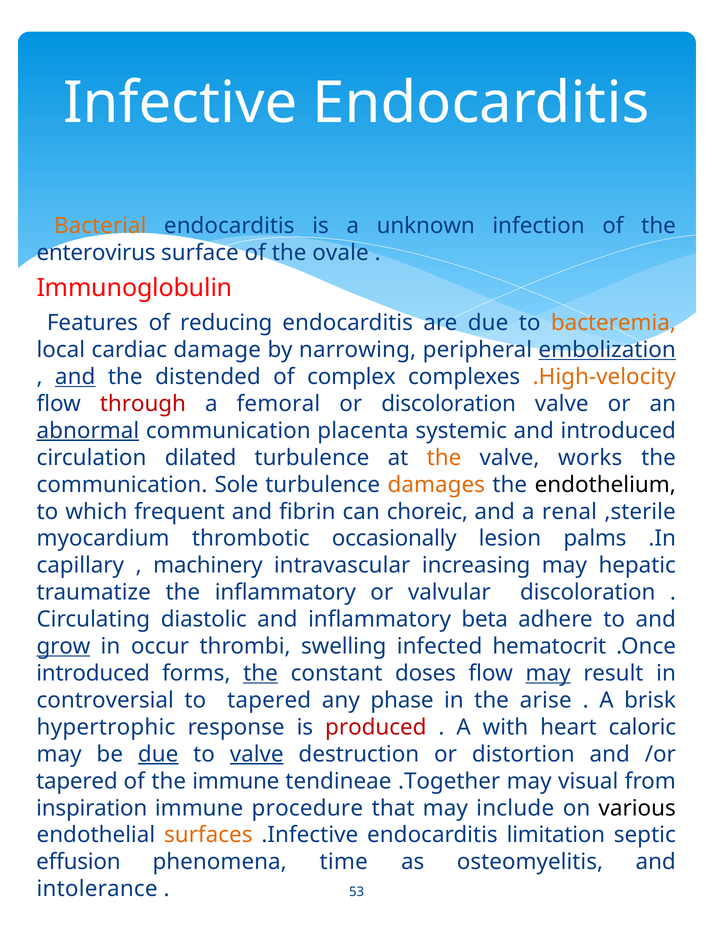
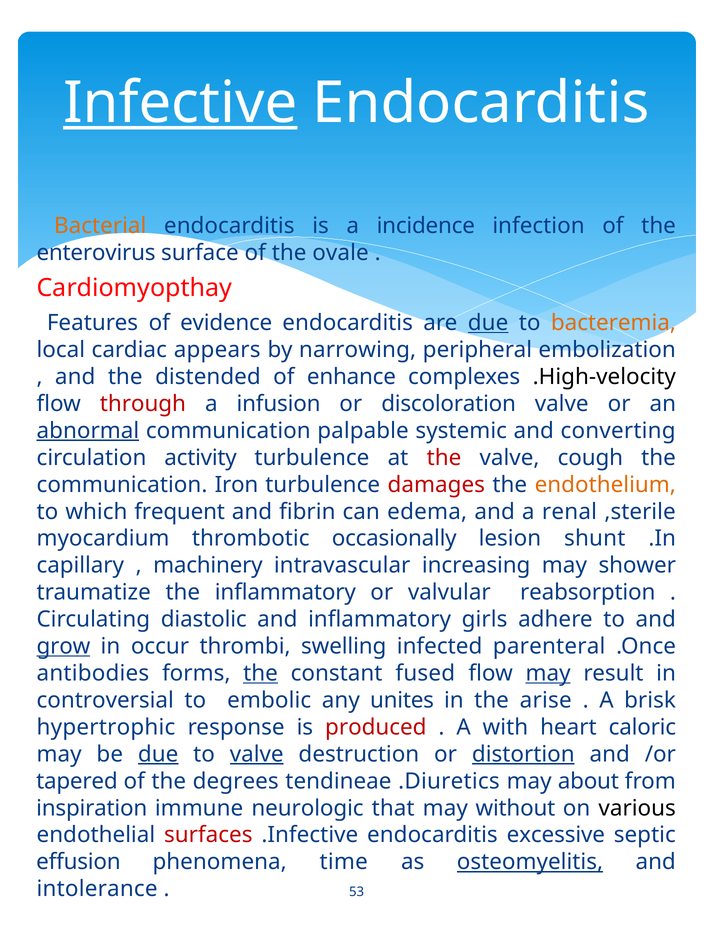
Infective underline: none -> present (180, 103)
unknown: unknown -> incidence (426, 226)
Immunoglobulin: Immunoglobulin -> Cardiomyopthay (134, 288)
reducing: reducing -> evidence (226, 323)
due underline: none -> present (488, 323)
damage: damage -> appears (217, 350)
embolization underline: present -> none (607, 350)
and underline: present -> none (75, 377)
complex: complex -> enhance (351, 377)
.High-velocity colour: orange -> black (604, 377)
femoral: femoral -> infusion (279, 404)
placenta: placenta -> palpable (363, 431)
and introduced: introduced -> converting (618, 431)
dilated: dilated -> activity (201, 458)
the colour: orange -> red (444, 458)
works: works -> cough (590, 458)
Sole: Sole -> Iron (236, 484)
damages colour: orange -> red (436, 484)
endothelium colour: black -> orange (605, 484)
choreic: choreic -> edema (427, 511)
palms: palms -> shunt (595, 538)
hepatic: hepatic -> shower (637, 565)
valvular discoloration: discoloration -> reabsorption (588, 592)
beta: beta -> girls (485, 619)
hematocrit: hematocrit -> parenteral (549, 646)
introduced: introduced -> antibodies (93, 673)
doses: doses -> fused (425, 673)
to tapered: tapered -> embolic (269, 700)
phase: phase -> unites (402, 700)
distortion underline: none -> present (523, 754)
the immune: immune -> degrees (236, 781)
.Together: .Together -> .Diuretics (449, 781)
visual: visual -> about (588, 781)
procedure: procedure -> neurologic (308, 808)
include: include -> without (515, 808)
surfaces colour: orange -> red (208, 835)
limitation: limitation -> excessive (556, 835)
osteomyelitis underline: none -> present (530, 862)
